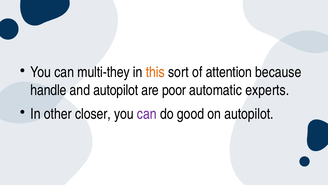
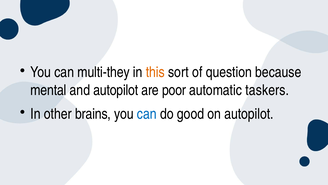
attention: attention -> question (229, 72)
handle: handle -> mental (48, 90)
experts: experts -> taskers (267, 90)
closer: closer -> brains (93, 114)
can colour: purple -> blue (147, 114)
